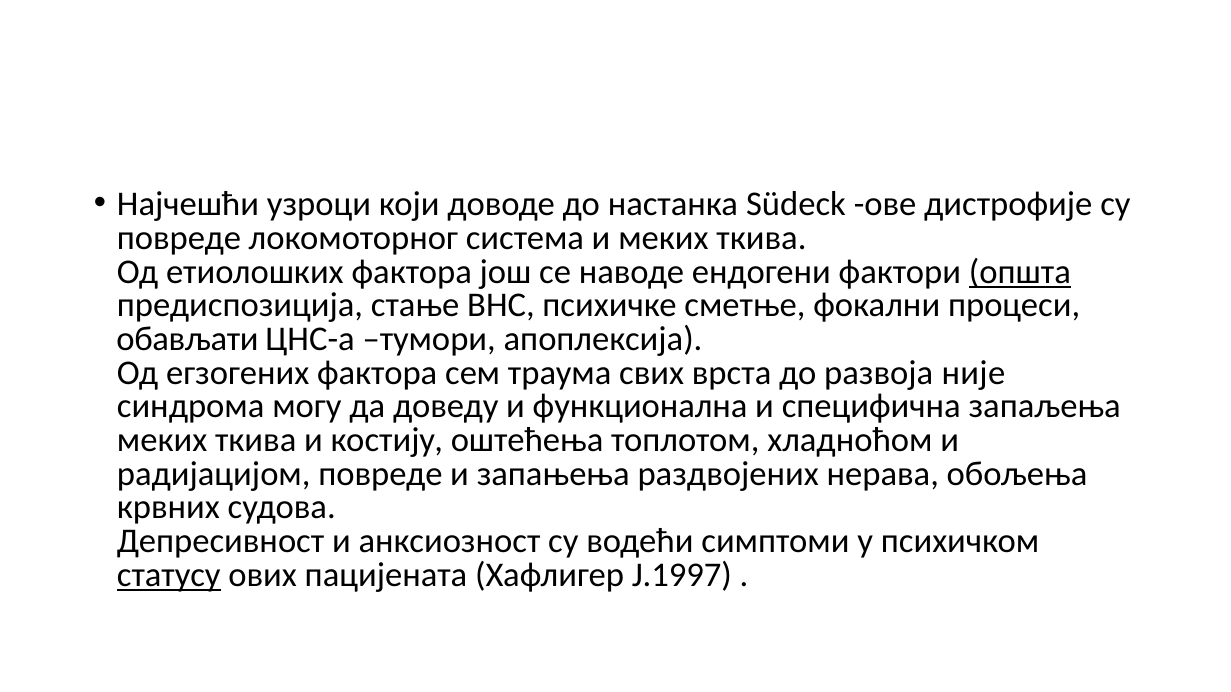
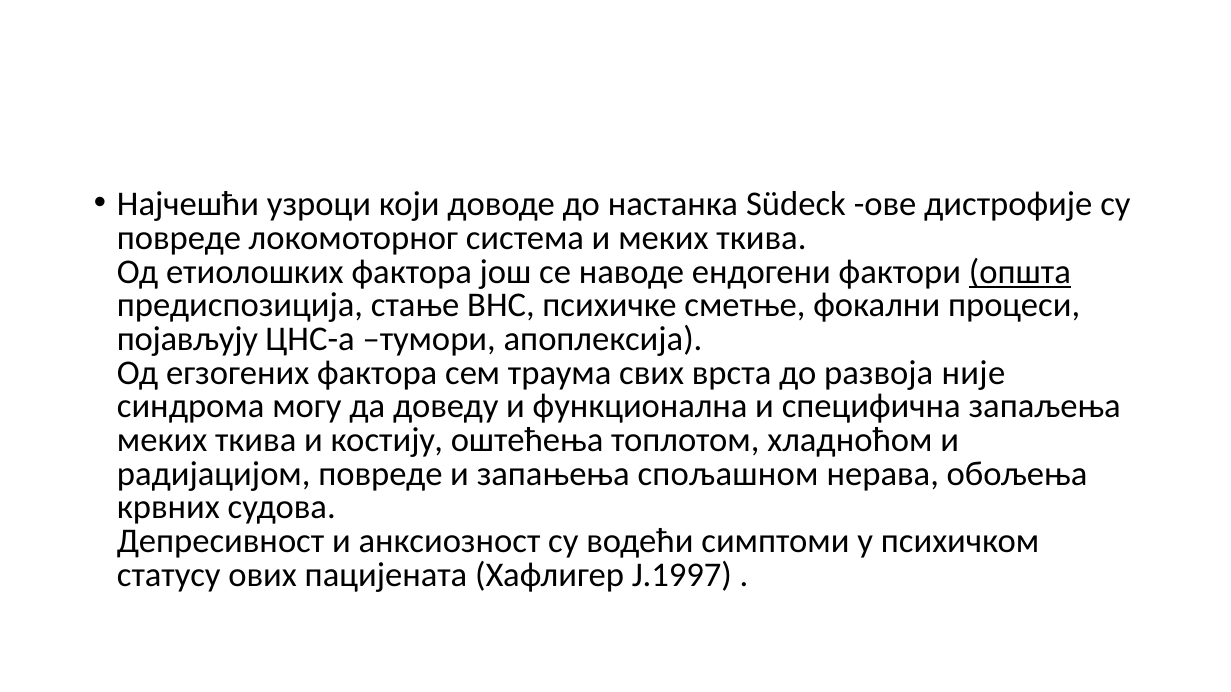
обављати: обављати -> појављују (187, 339)
раздвојених: раздвојених -> спољашном (728, 474)
статусу underline: present -> none (169, 575)
